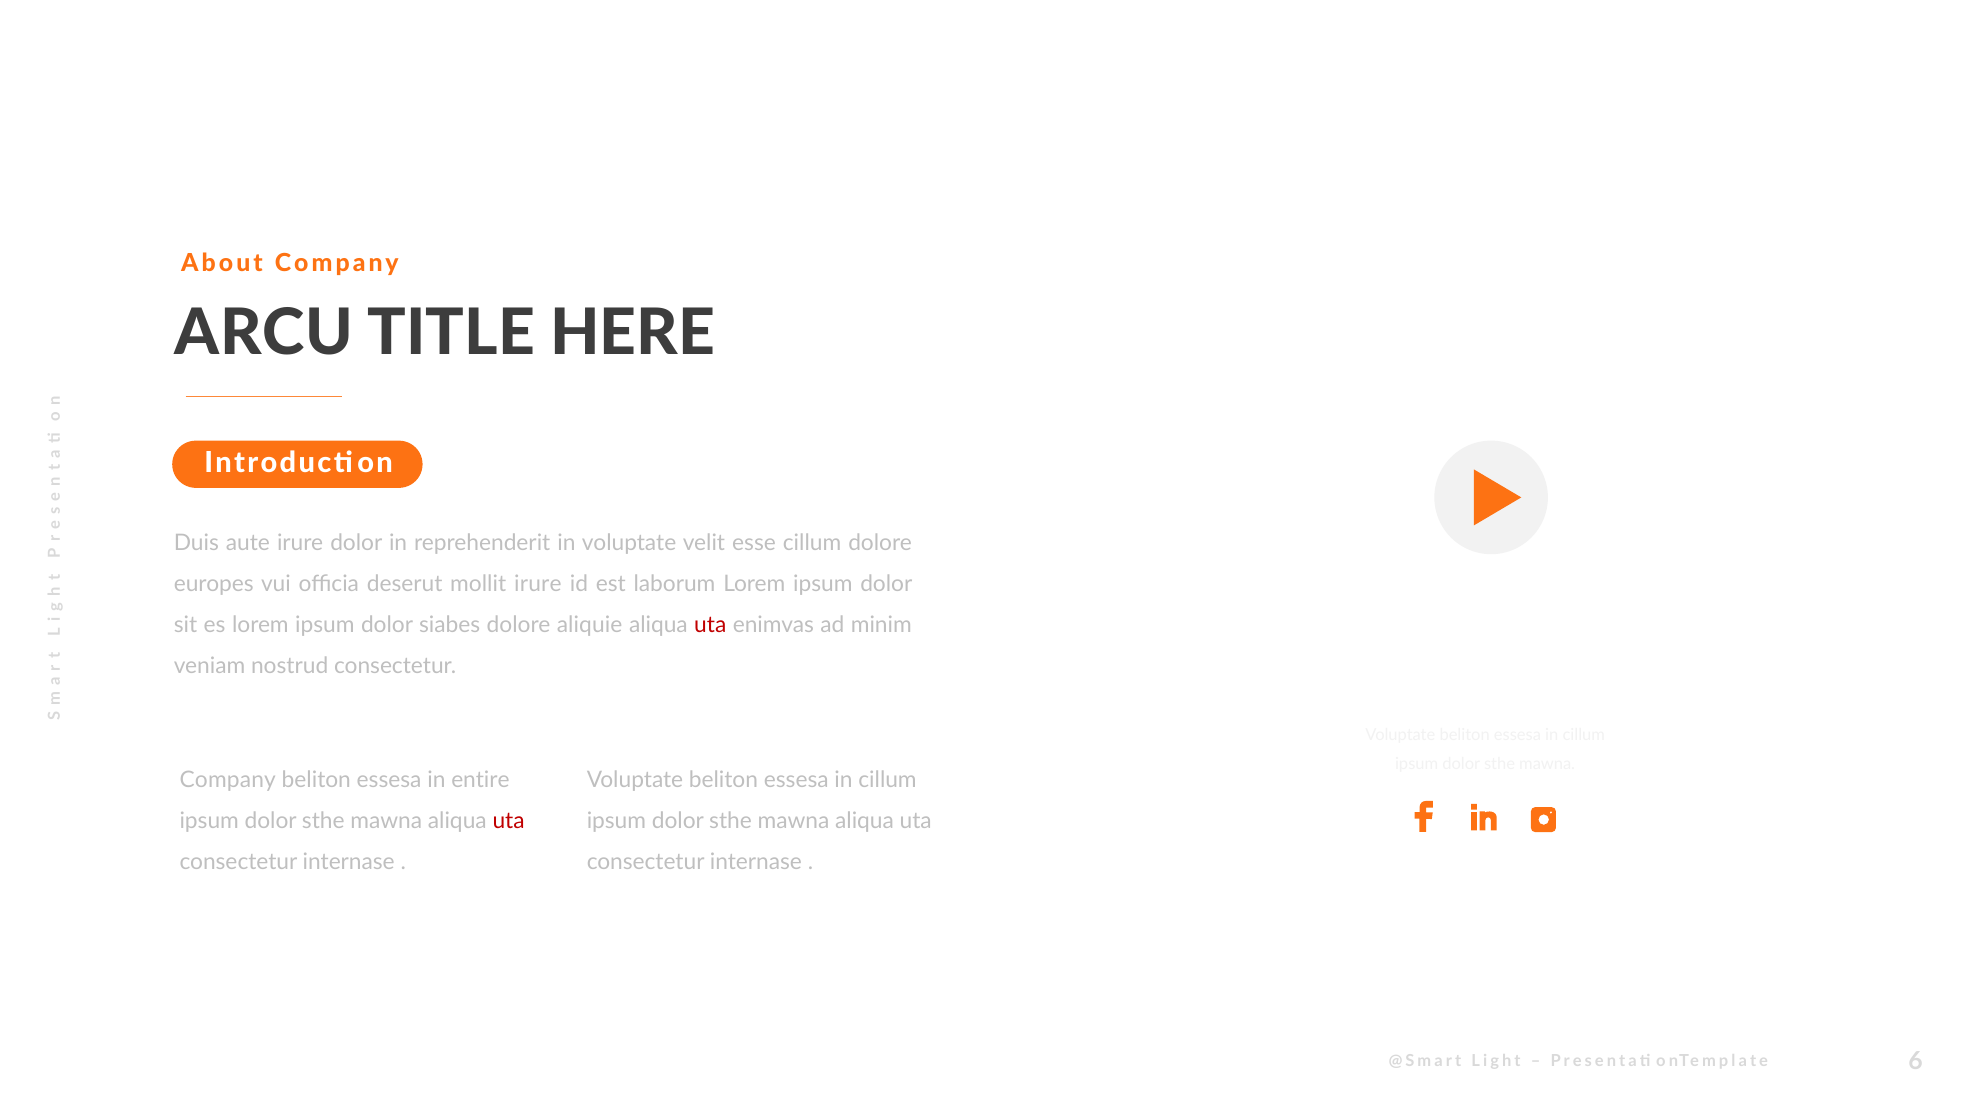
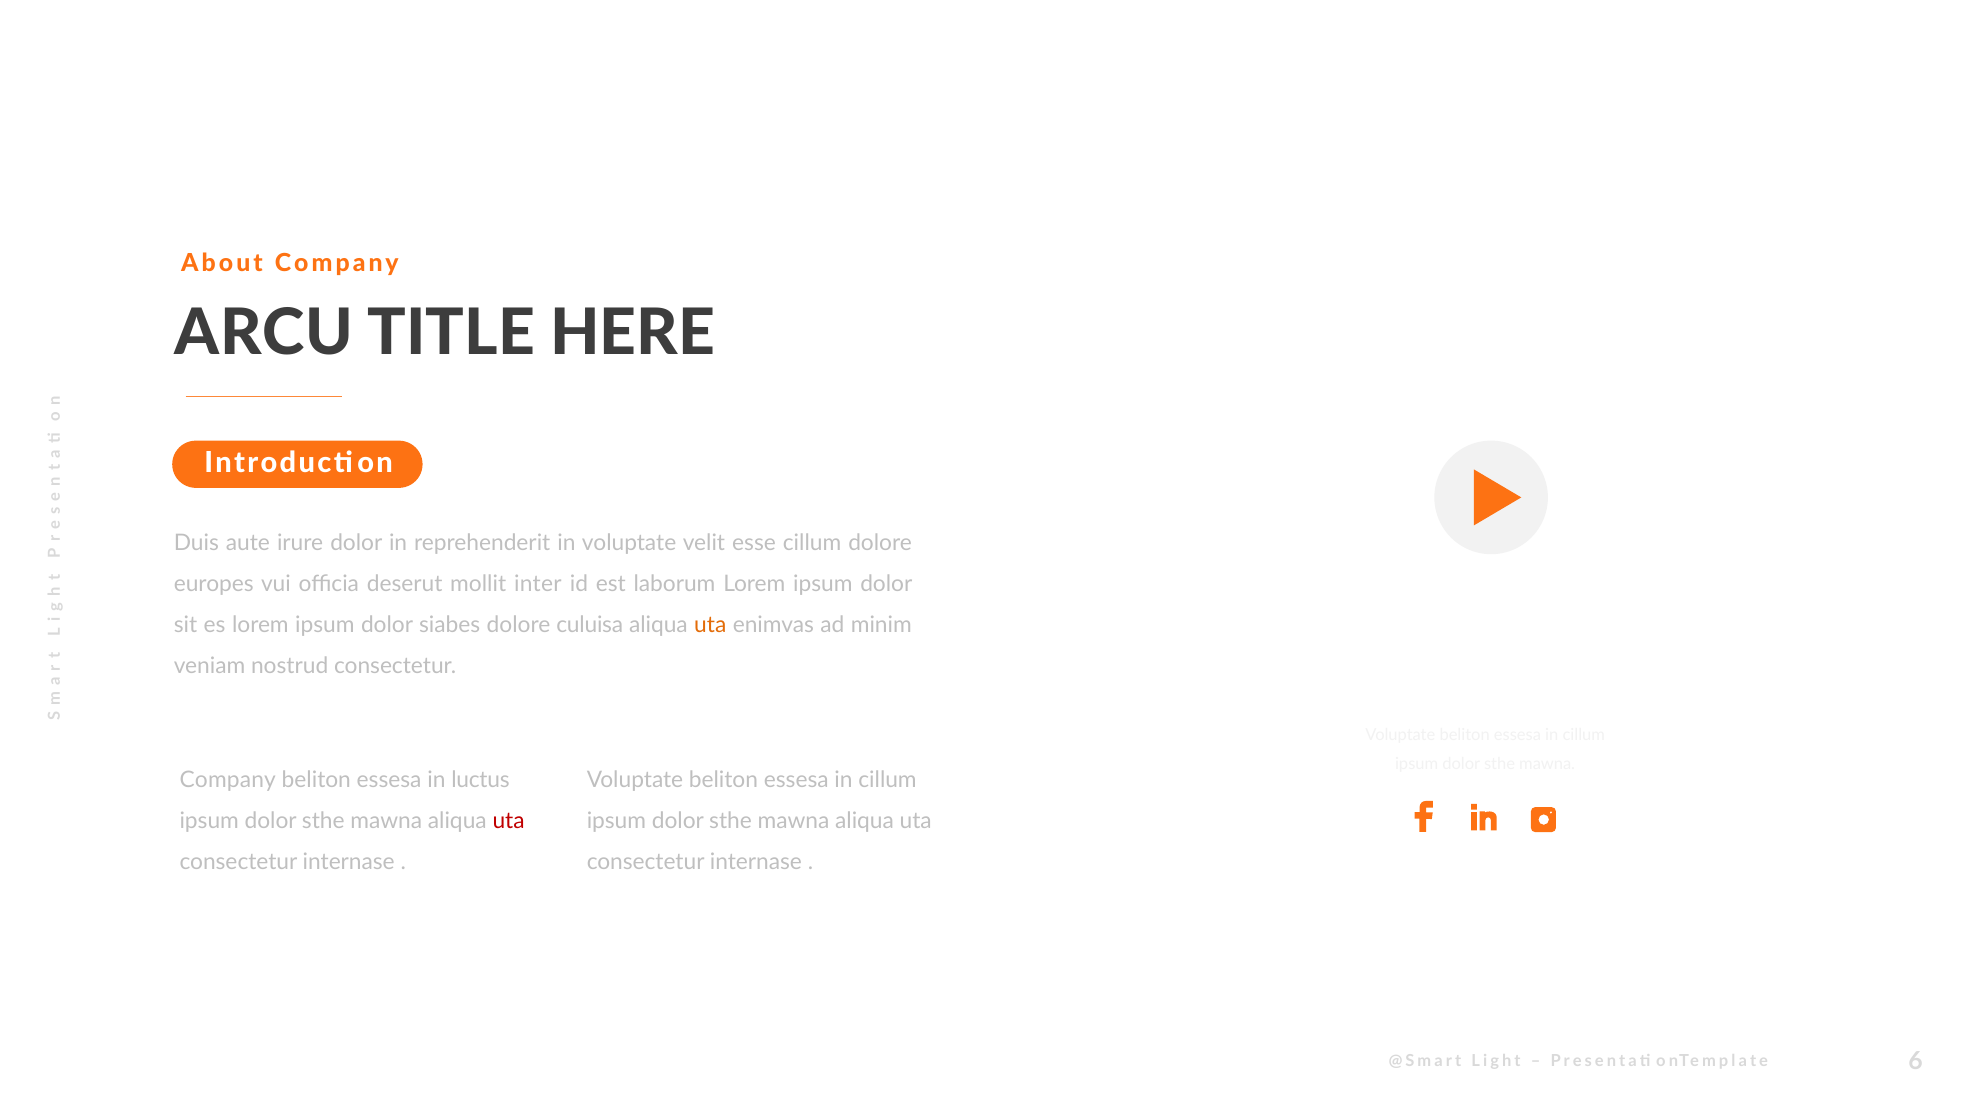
mollit irure: irure -> inter (538, 584)
aliquie: aliquie -> culuisa (590, 625)
uta colour: red -> orange (710, 625)
entire: entire -> luctus (480, 780)
